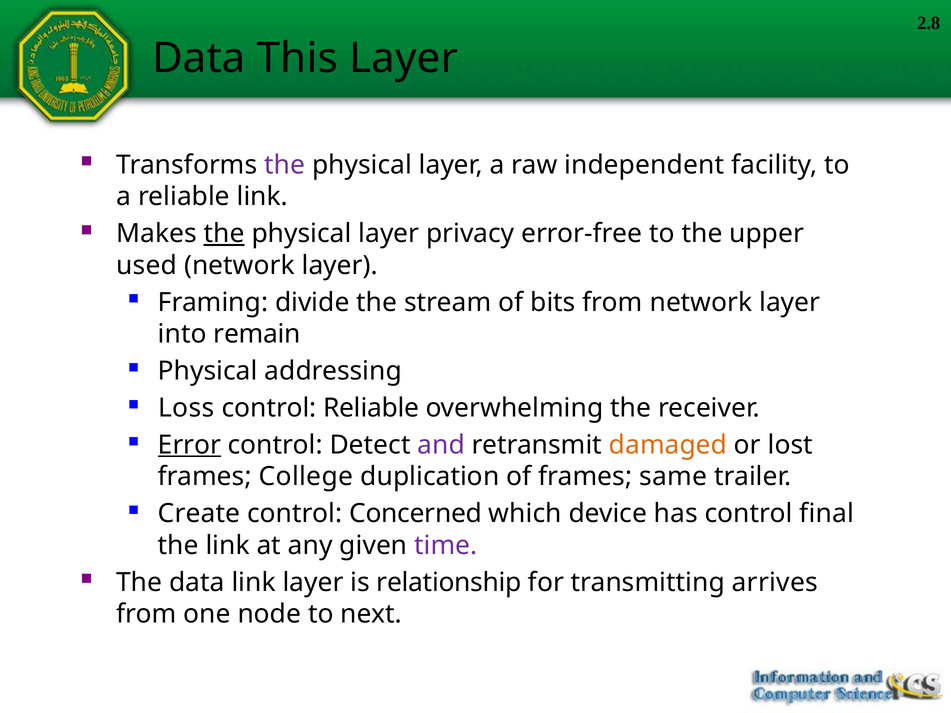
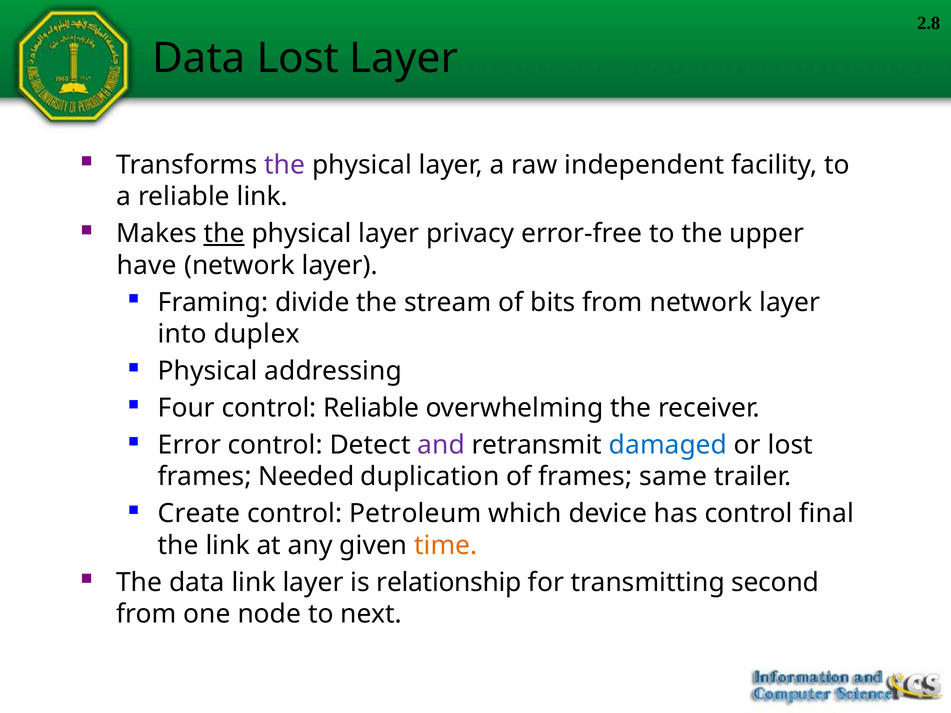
Data This: This -> Lost (298, 58)
used: used -> have (147, 265)
remain: remain -> duplex (257, 334)
Loss: Loss -> Four (186, 408)
Error underline: present -> none (189, 445)
damaged colour: orange -> blue (668, 445)
College: College -> Needed (306, 477)
Concerned: Concerned -> Petroleum (415, 514)
time colour: purple -> orange (446, 546)
arrives: arrives -> second (775, 583)
